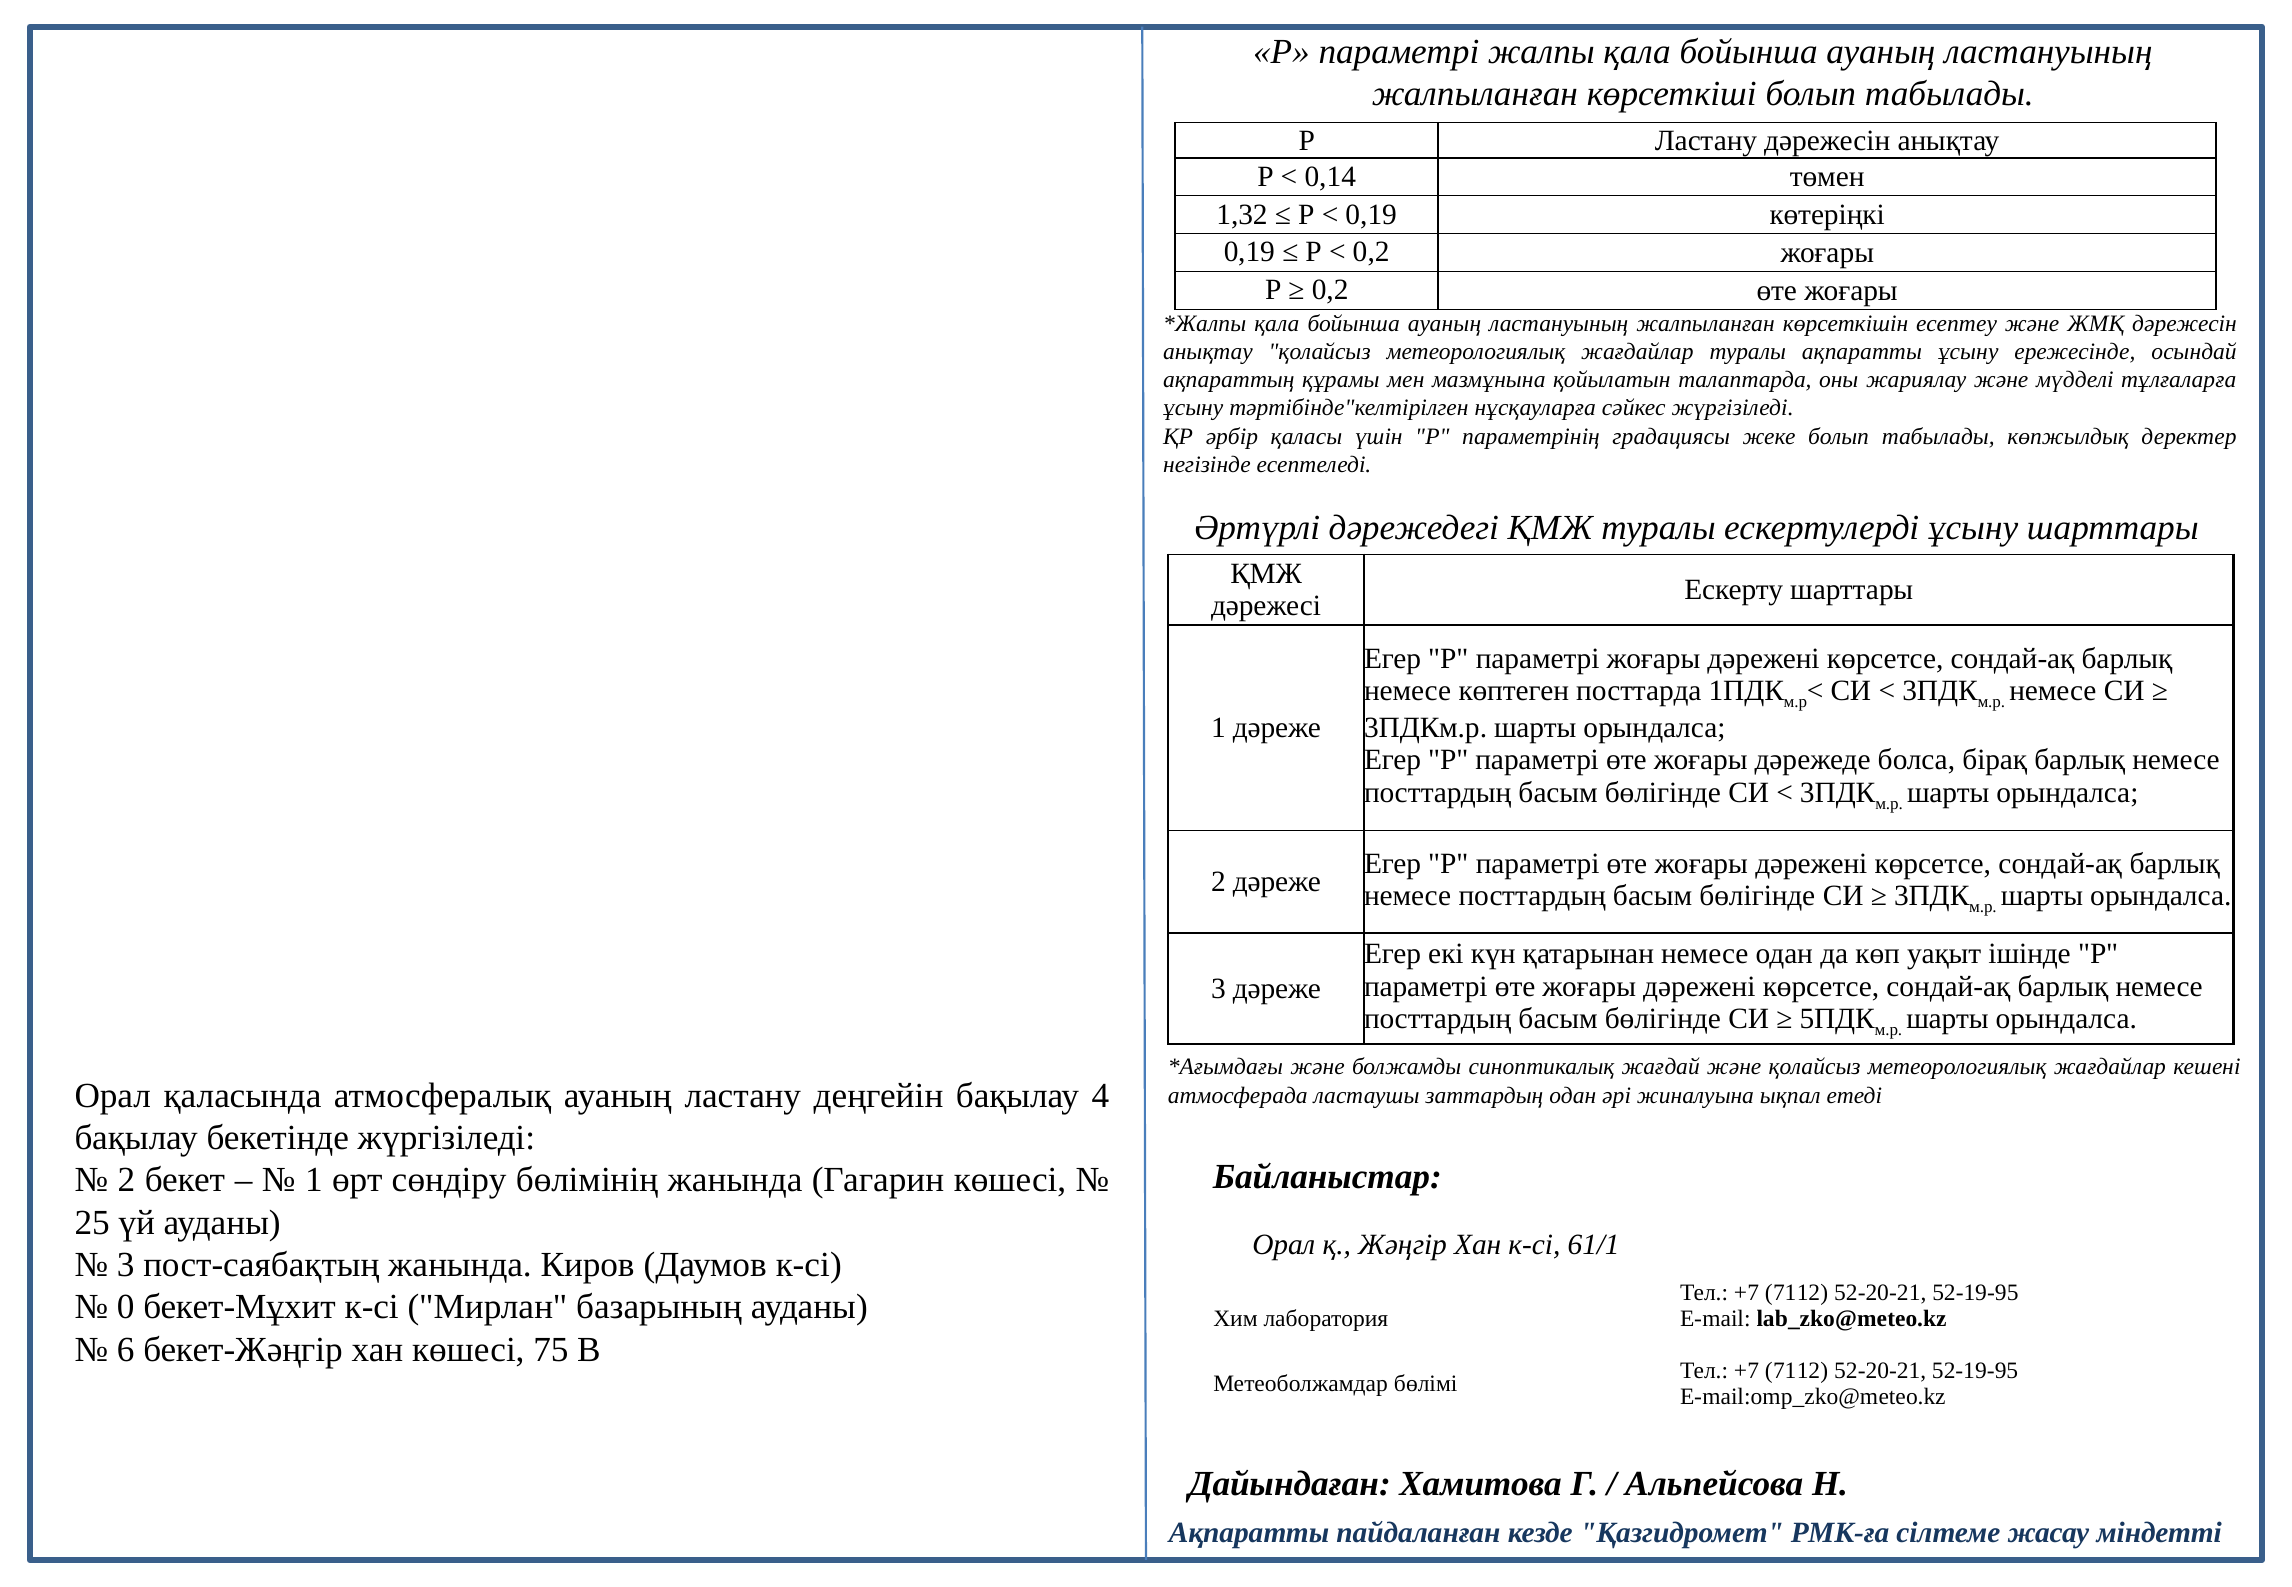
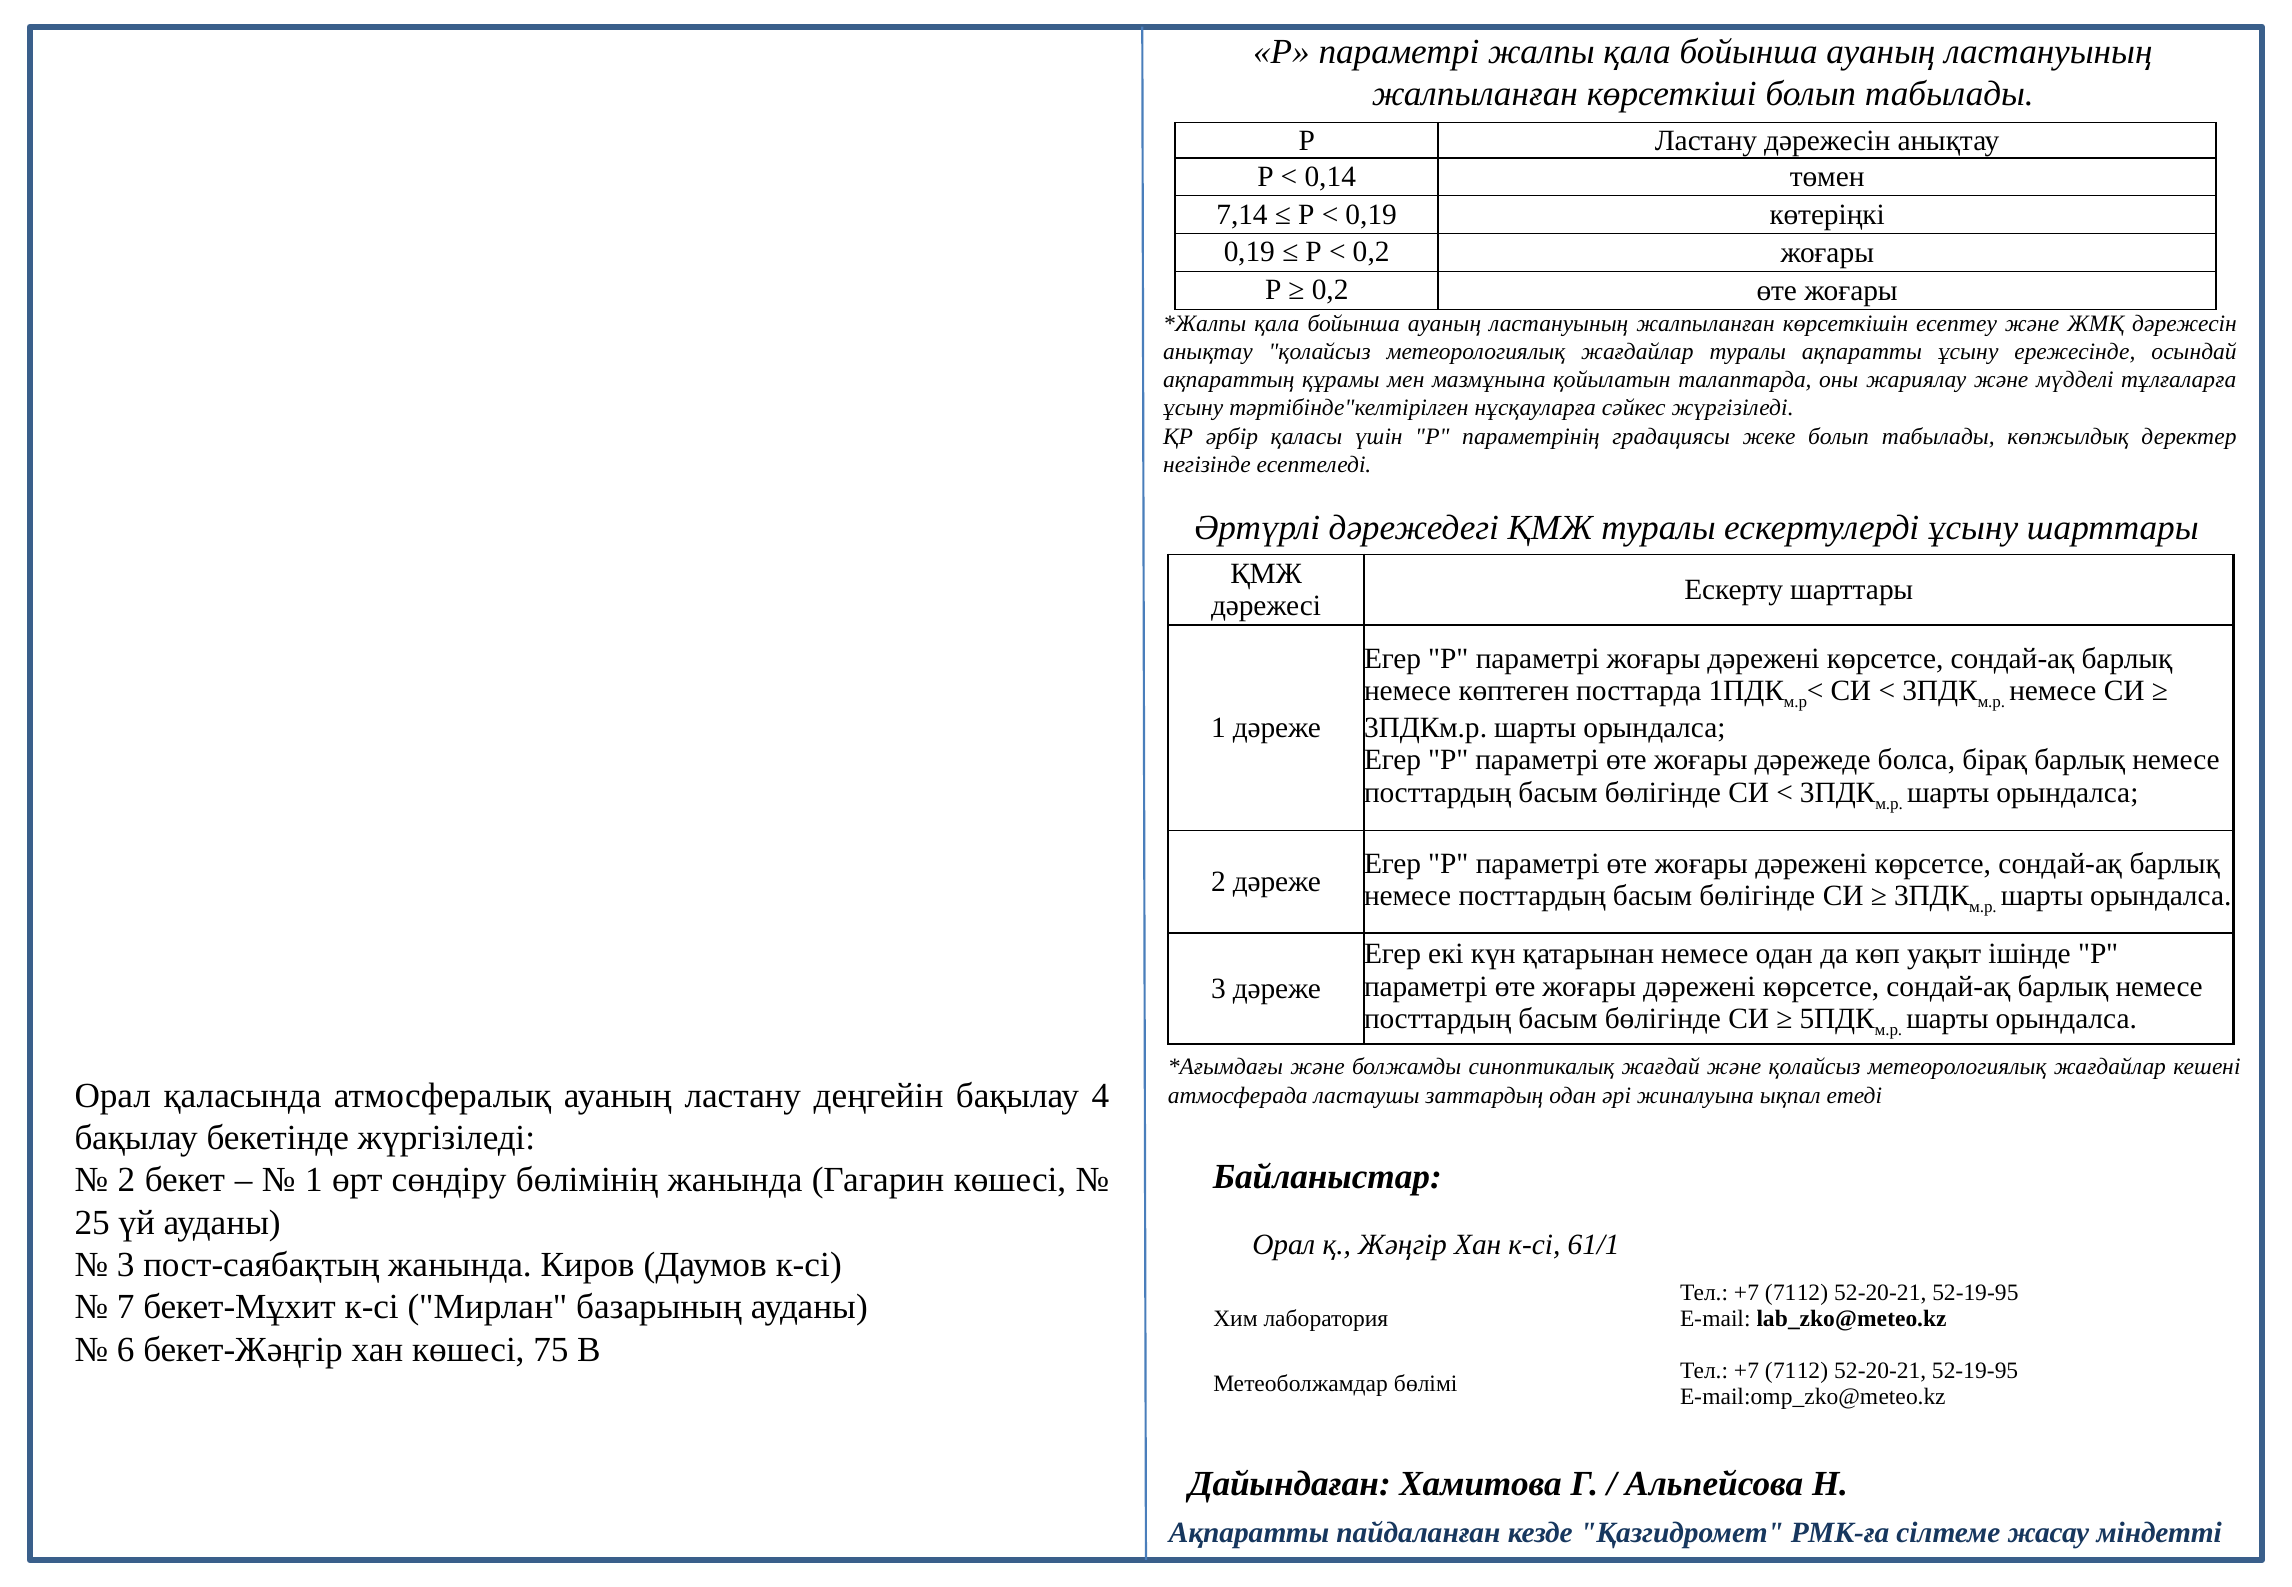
1,32: 1,32 -> 7,14 (1242, 214)
0: 0 -> 7 (126, 1307)
